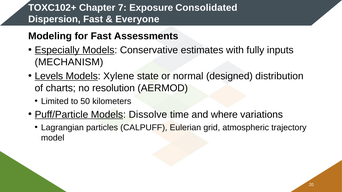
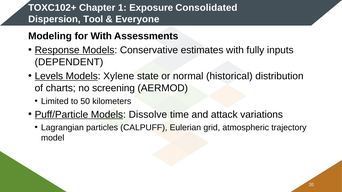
7: 7 -> 1 (122, 8)
Dispersion Fast: Fast -> Tool (93, 19)
for Fast: Fast -> With (101, 36)
Especially: Especially -> Response (57, 50)
MECHANISM: MECHANISM -> DEPENDENT (69, 62)
designed: designed -> historical (229, 76)
resolution: resolution -> screening (114, 88)
where: where -> attack (224, 115)
